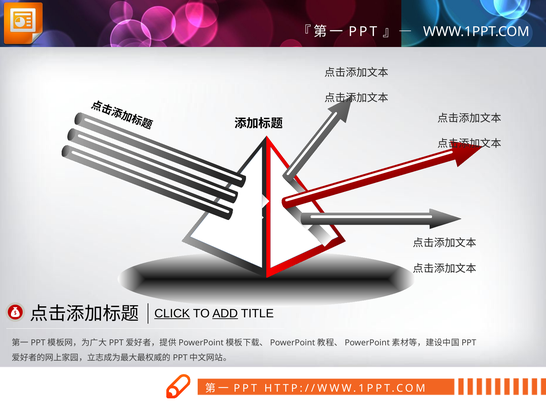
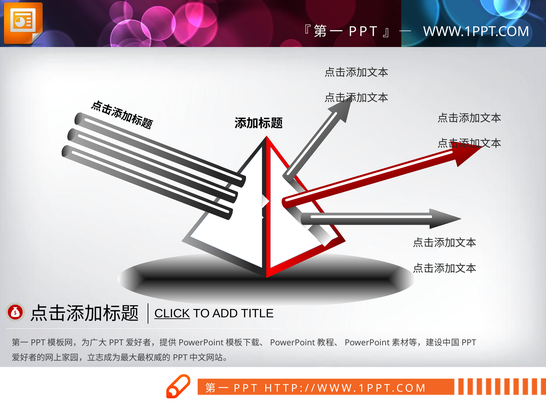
ADD underline: present -> none (225, 314)
